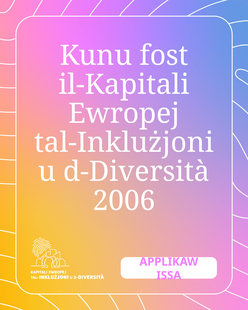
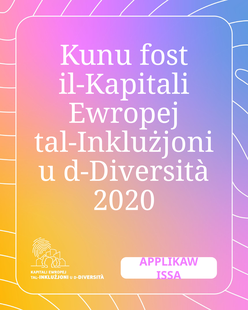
2006: 2006 -> 2020 (124, 201)
